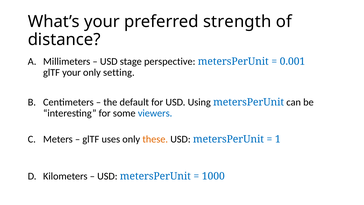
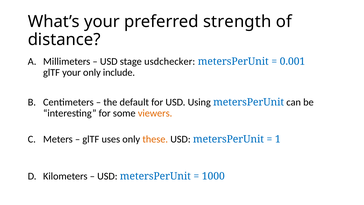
perspective: perspective -> usdchecker (170, 61)
setting: setting -> include (119, 72)
viewers colour: blue -> orange (155, 113)
